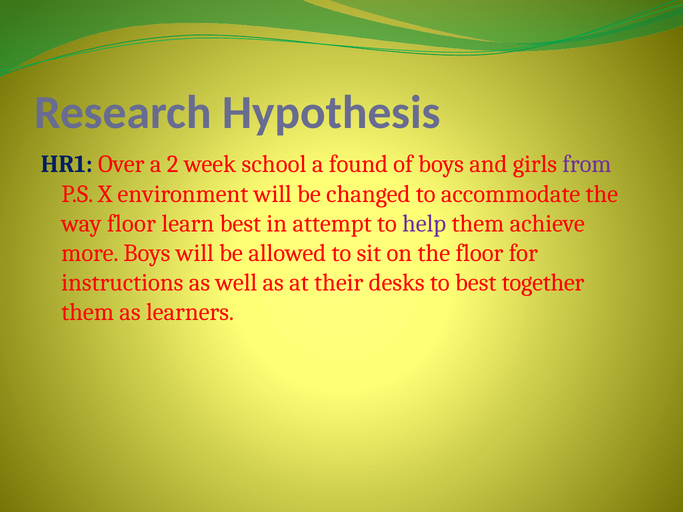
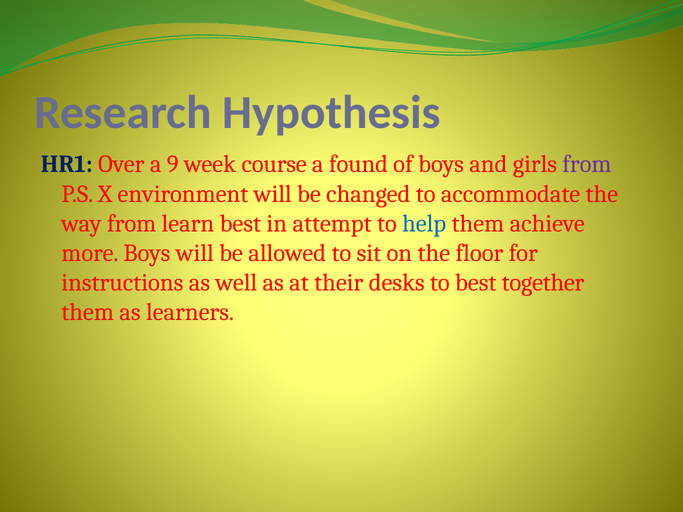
2: 2 -> 9 (173, 164)
school: school -> course (274, 164)
way floor: floor -> from (132, 224)
help colour: purple -> blue (424, 224)
